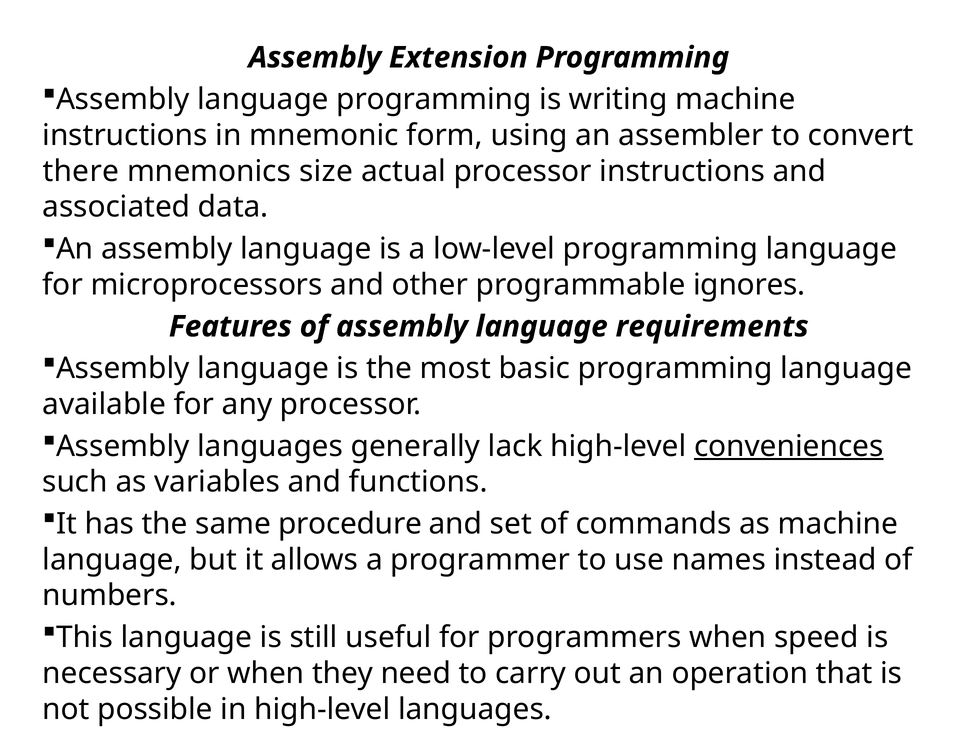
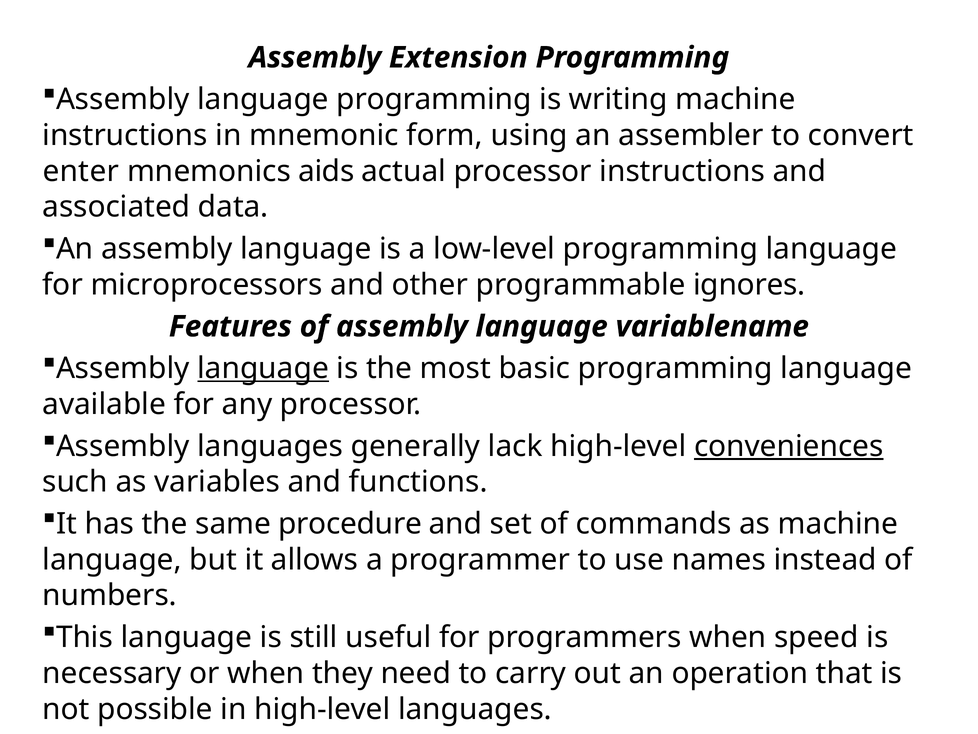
there: there -> enter (81, 171)
size: size -> aids (326, 171)
requirements: requirements -> variablename (712, 326)
language underline: none -> present (263, 368)
